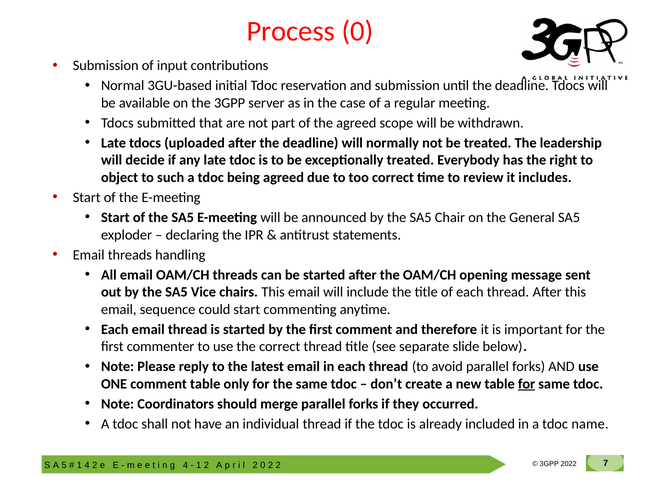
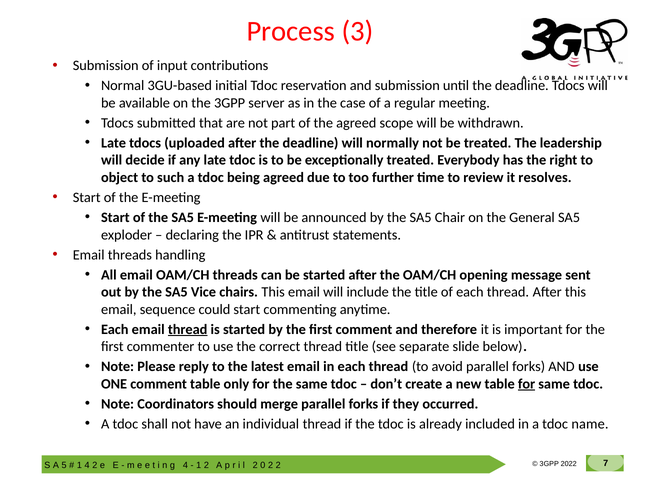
Process 0: 0 -> 3 (358, 31)
too correct: correct -> further (393, 178)
includes: includes -> resolves (545, 178)
thread underline: none -> present (188, 330)
